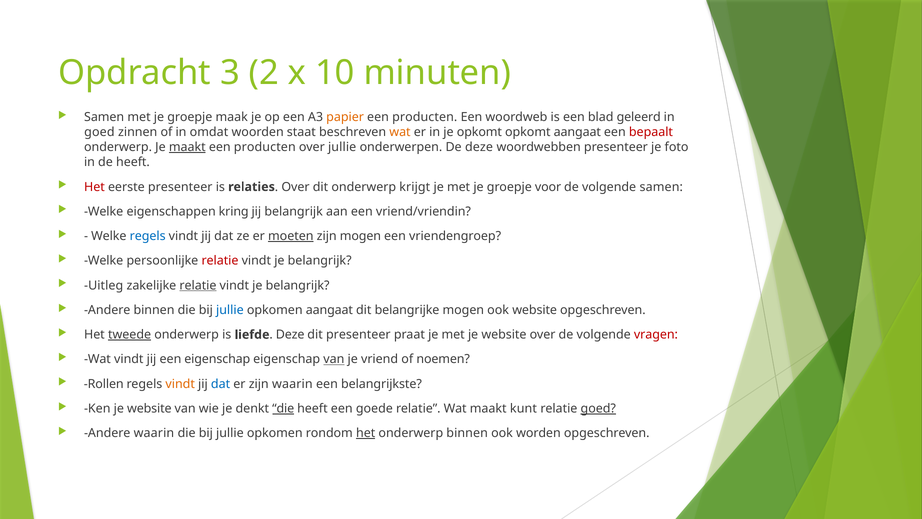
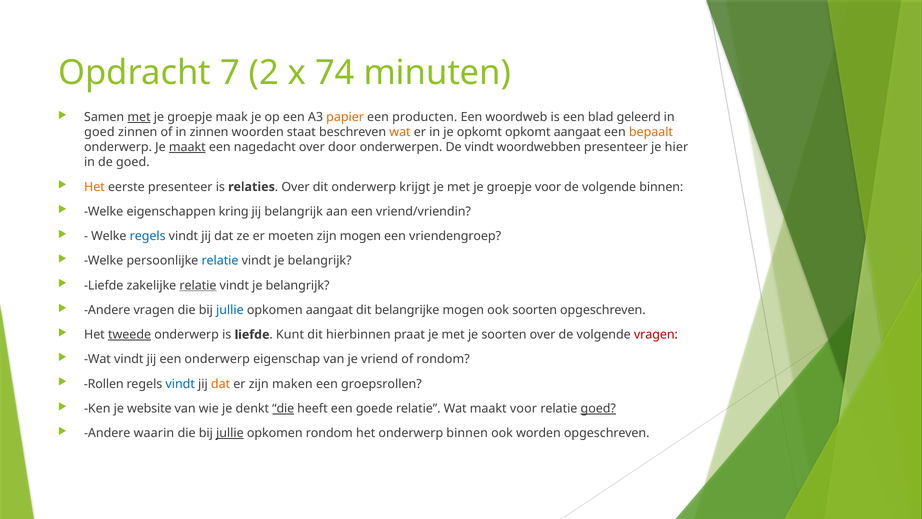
3: 3 -> 7 (230, 73)
10: 10 -> 74 (335, 73)
met underline: none -> present (139, 117)
in omdat: omdat -> zinnen (209, 132)
bepaalt colour: red -> orange (651, 132)
producten: producten -> nagedacht (265, 147)
over jullie: jullie -> door (342, 147)
De deze: deze -> vindt (479, 147)
foto: foto -> hier (676, 147)
de heeft: heeft -> goed (133, 162)
Het colour: red -> orange (94, 187)
volgende samen: samen -> binnen (661, 187)
moeten underline: present -> none (291, 236)
relatie colour: red -> blue (220, 261)
Uitleg: Uitleg -> Liefde (104, 285)
Andere binnen: binnen -> vragen (154, 310)
ook website: website -> soorten (535, 310)
liefde Deze: Deze -> Kunt (290, 334)
dit presenteer: presenteer -> hierbinnen (358, 334)
met je website: website -> soorten (504, 334)
een eigenschap: eigenschap -> onderwerp (217, 359)
van underline: present -> none (334, 359)
of noemen: noemen -> rondom (443, 359)
vindt colour: orange -> blue (180, 384)
dat colour: blue -> orange (221, 384)
zijn waarin: waarin -> maken (292, 384)
belangrijkste: belangrijkste -> groepsrollen (381, 384)
maakt kunt: kunt -> voor (523, 408)
jullie underline: none -> present (230, 433)
het underline: present -> none (366, 433)
